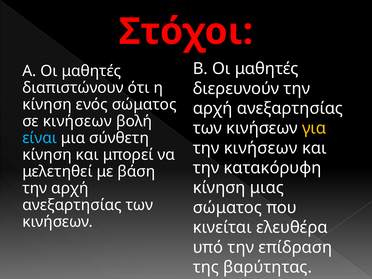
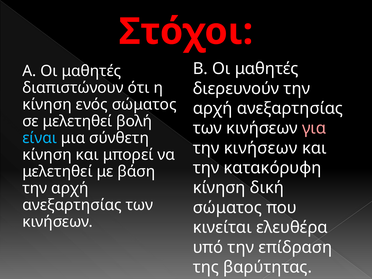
σε κινήσεων: κινήσεων -> μελετηθεί (78, 121)
για colour: yellow -> pink (314, 128)
μιας: μιας -> δική (267, 188)
